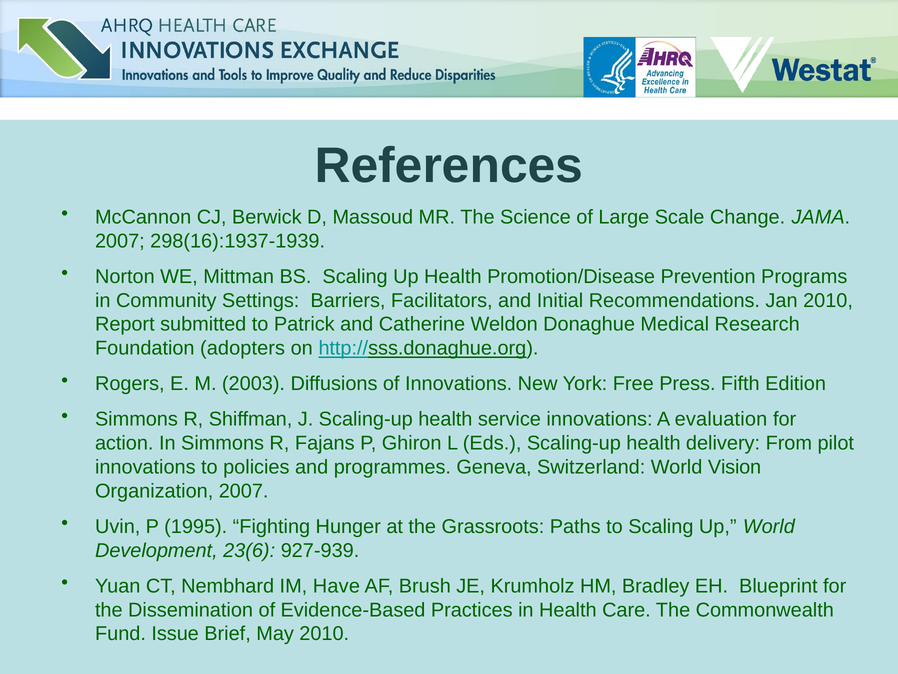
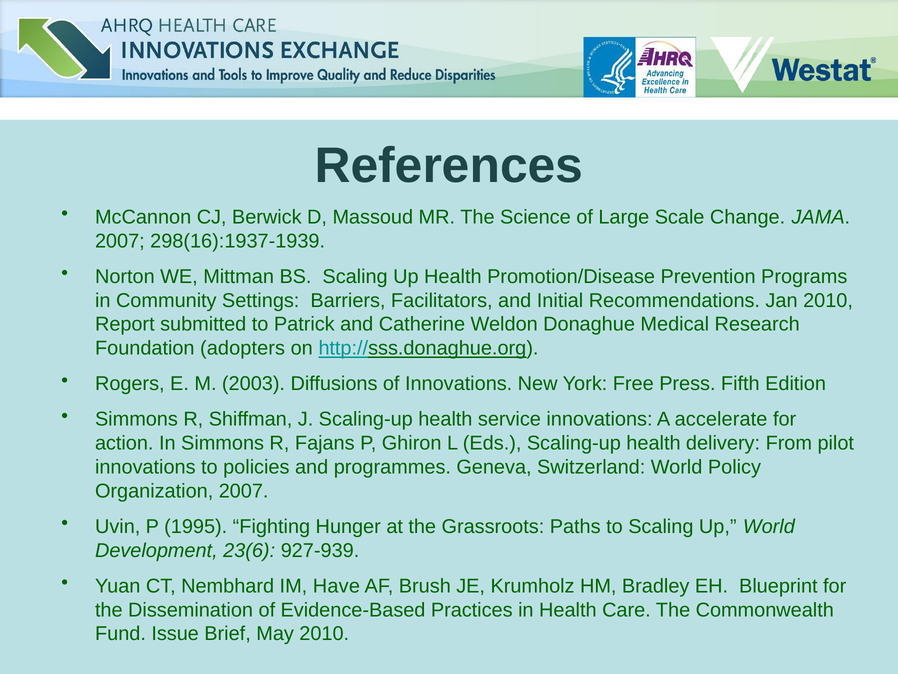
evaluation: evaluation -> accelerate (721, 419)
Vision: Vision -> Policy (734, 467)
